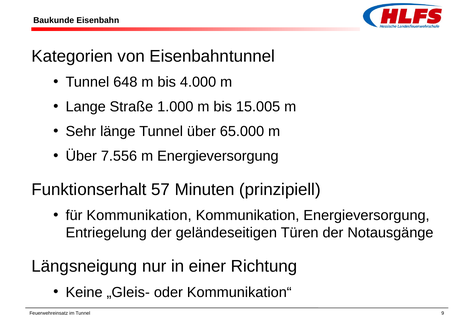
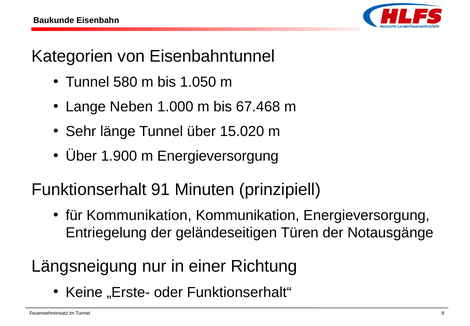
648: 648 -> 580 (125, 82)
4.000: 4.000 -> 1.050 (198, 82)
Straße: Straße -> Neben (131, 107)
15.005: 15.005 -> 67.468 (258, 107)
65.000: 65.000 -> 15.020 (242, 131)
7.556: 7.556 -> 1.900 (119, 156)
57: 57 -> 91 (161, 189)
„Gleis-: „Gleis- -> „Erste- (128, 292)
Kommunikation“: Kommunikation“ -> Funktionserhalt“ (239, 292)
